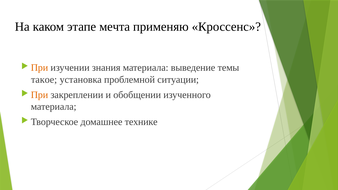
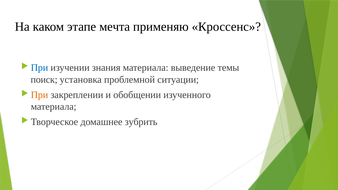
При colour: orange -> blue (39, 68)
такое: такое -> поиск (44, 80)
технике: технике -> зубрить (141, 122)
